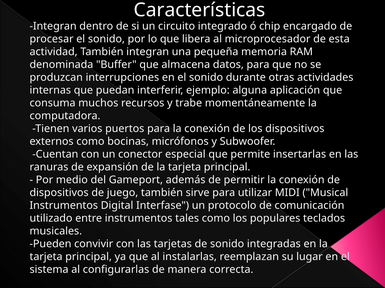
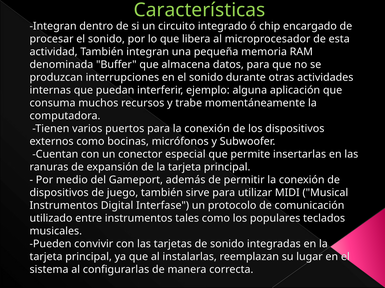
Características colour: white -> light green (200, 10)
